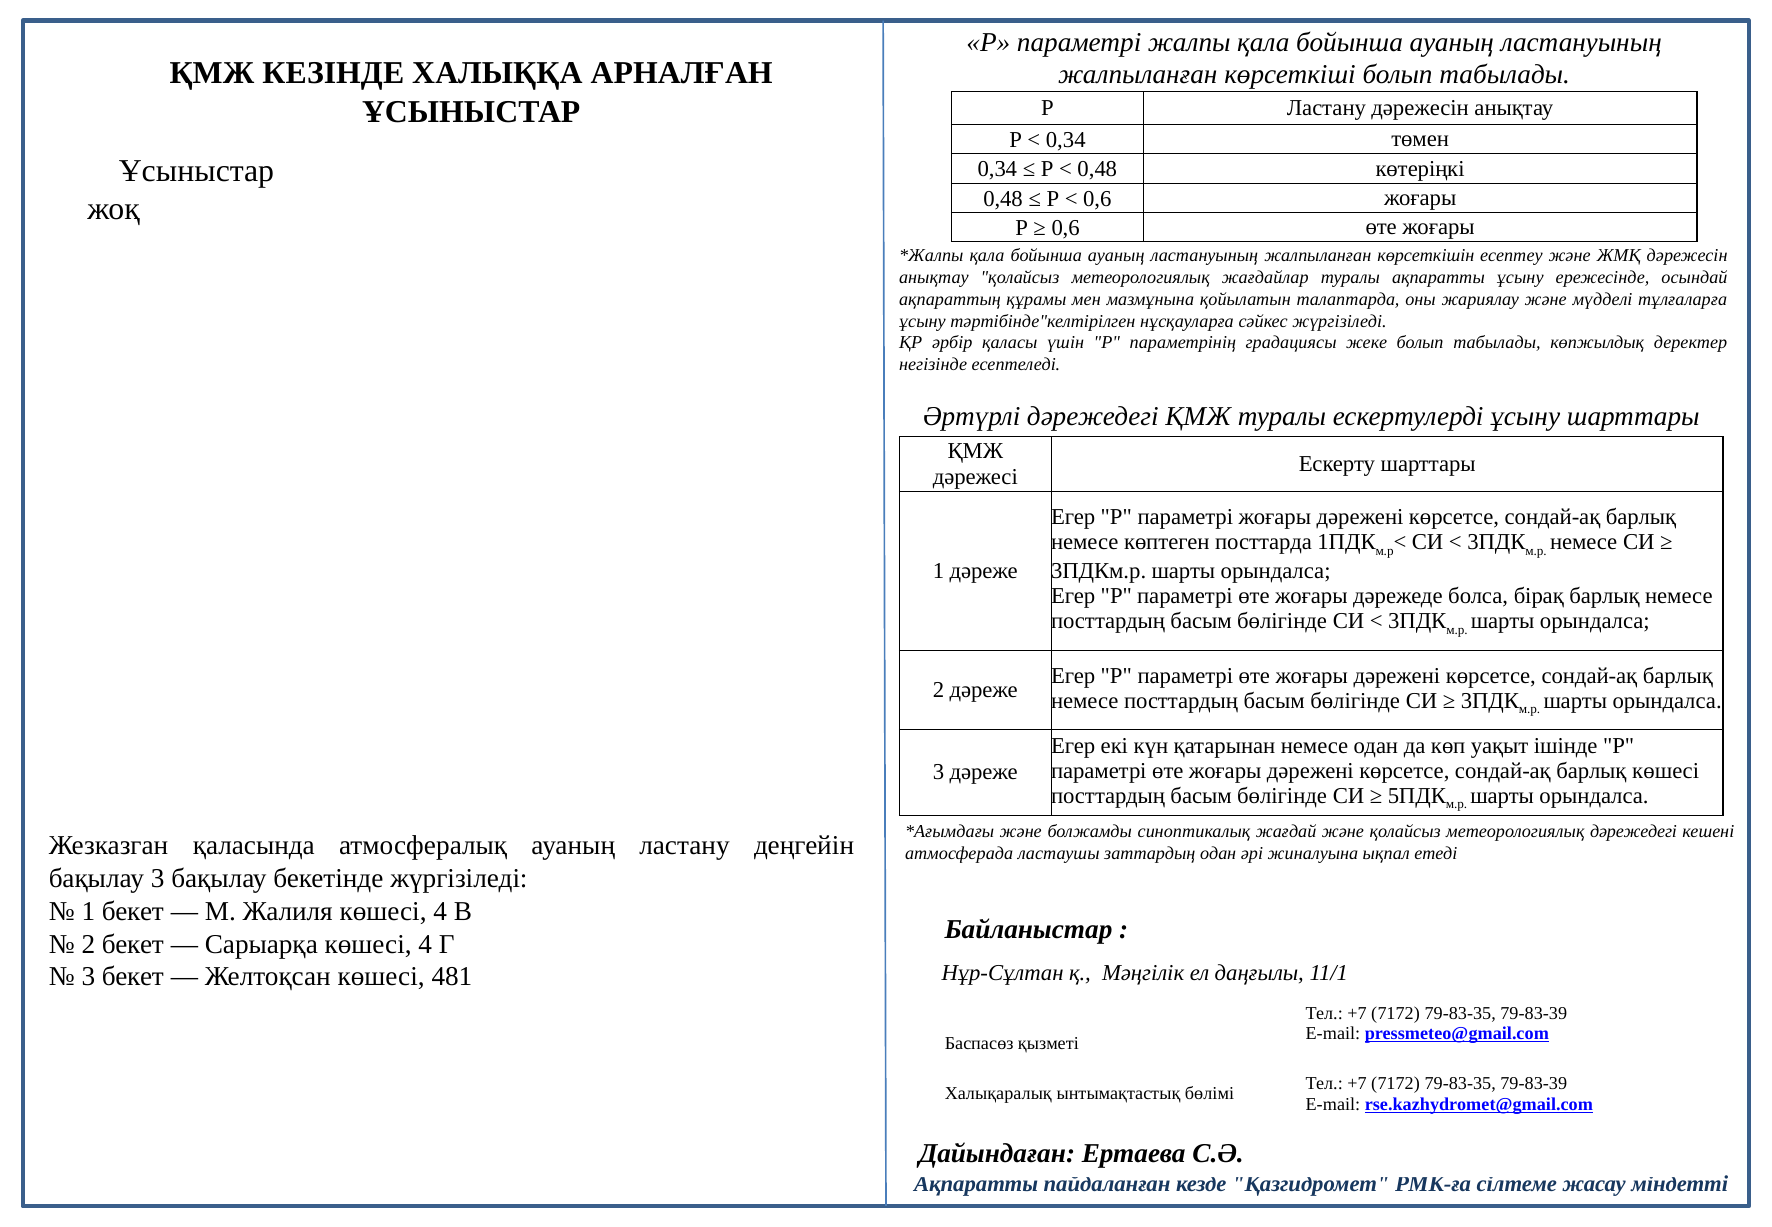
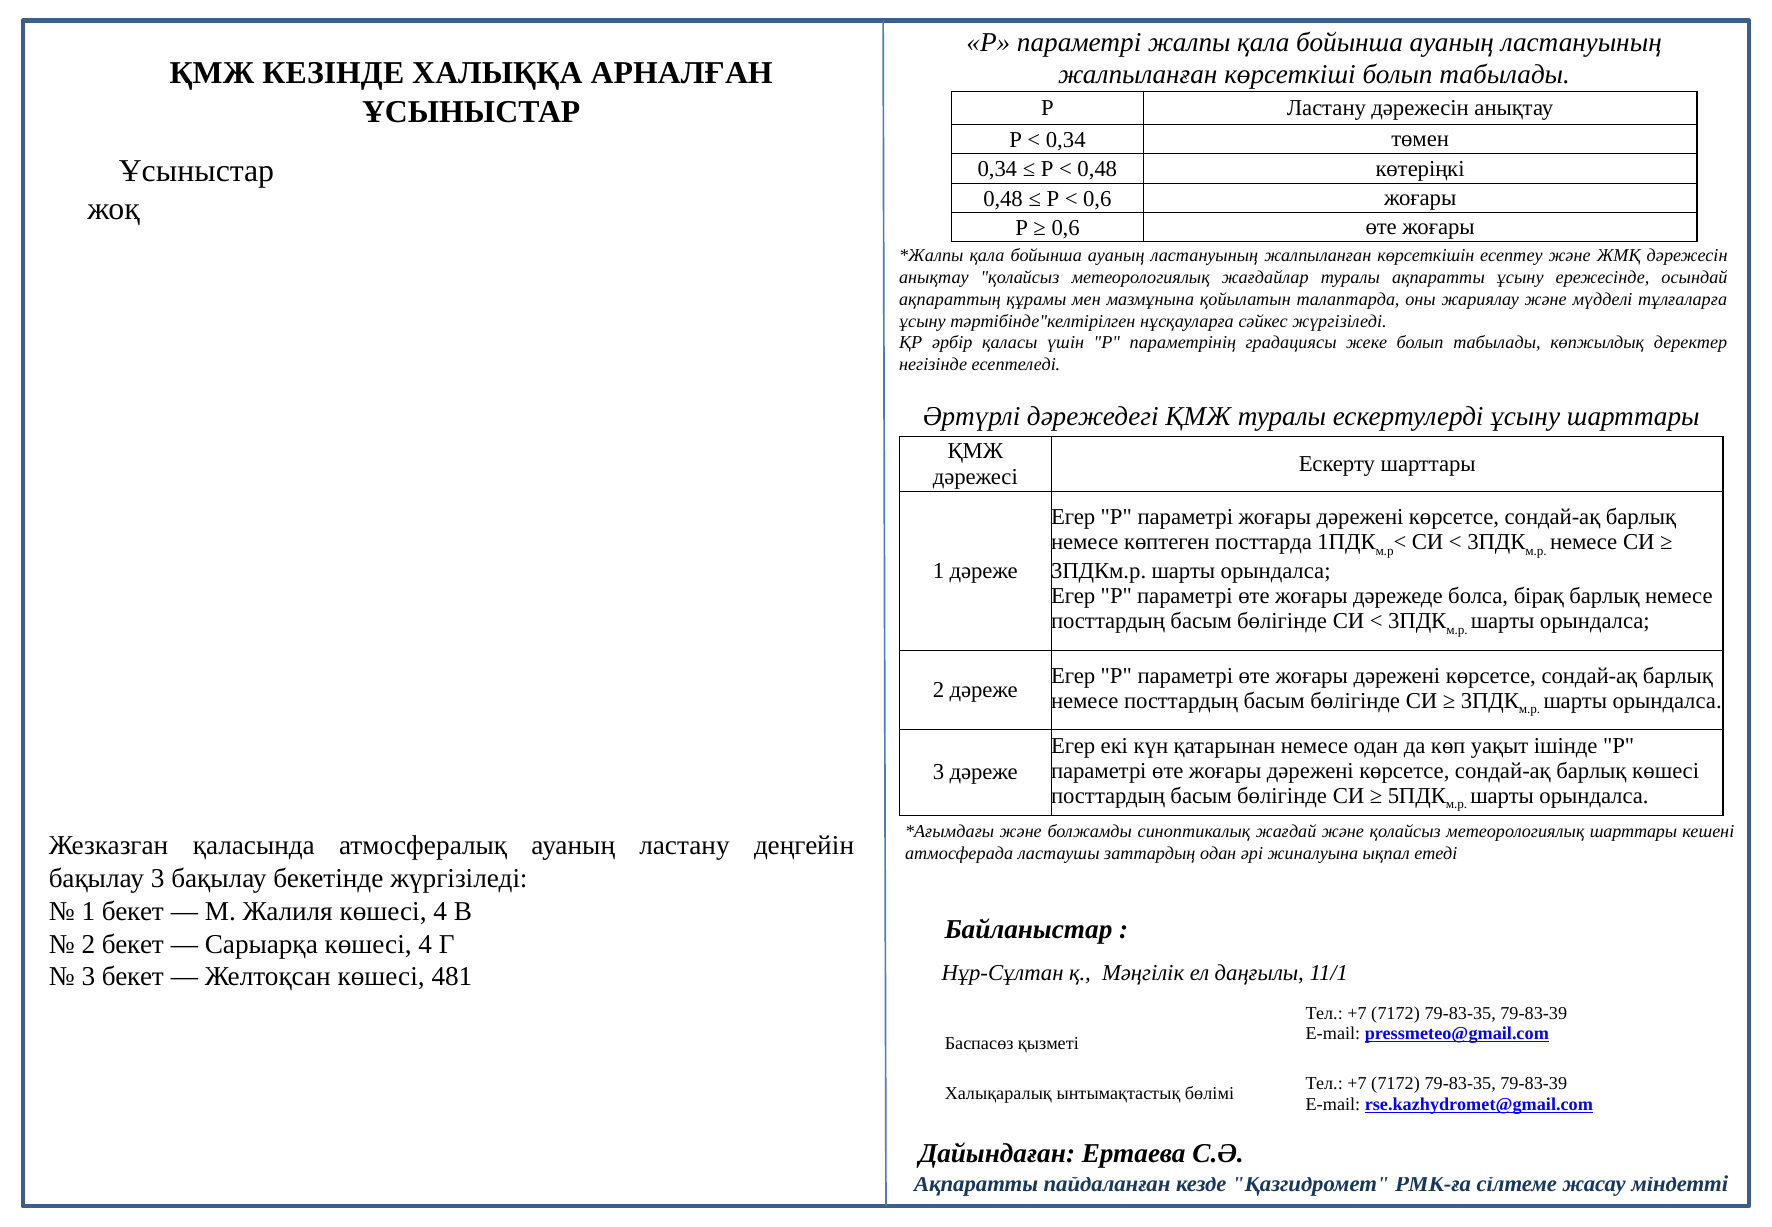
метеорологиялық дәрежедегі: дәрежедегі -> шарттары (1634, 831)
